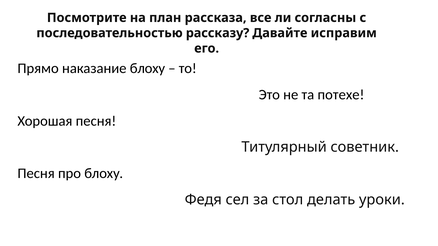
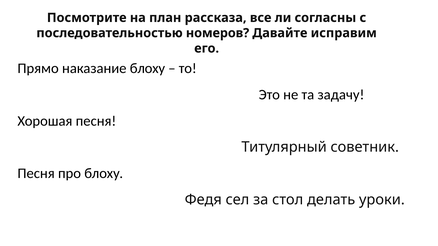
рассказу: рассказу -> номеров (218, 33)
потехе: потехе -> задачу (341, 95)
